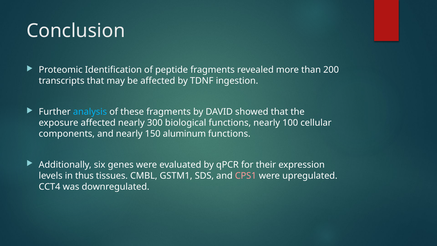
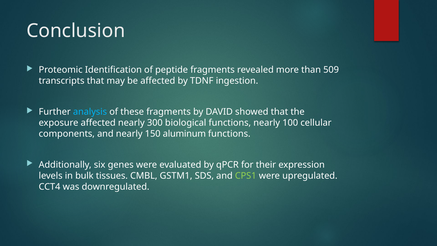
200: 200 -> 509 (331, 70)
thus: thus -> bulk (84, 176)
CPS1 colour: pink -> light green (246, 176)
